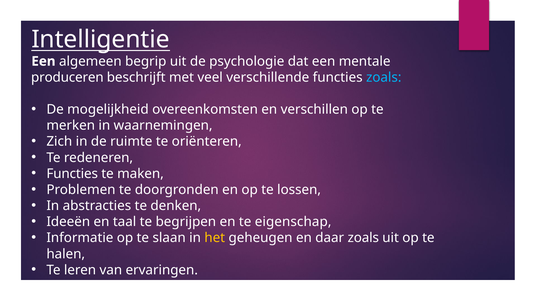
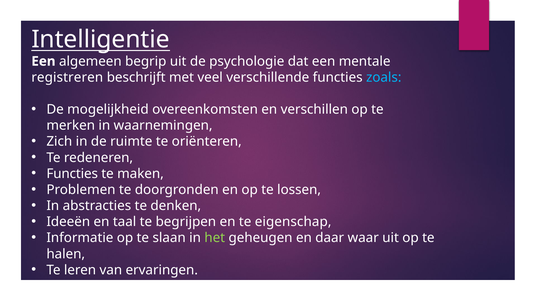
produceren: produceren -> registreren (67, 77)
het colour: yellow -> light green (215, 238)
daar zoals: zoals -> waar (363, 238)
